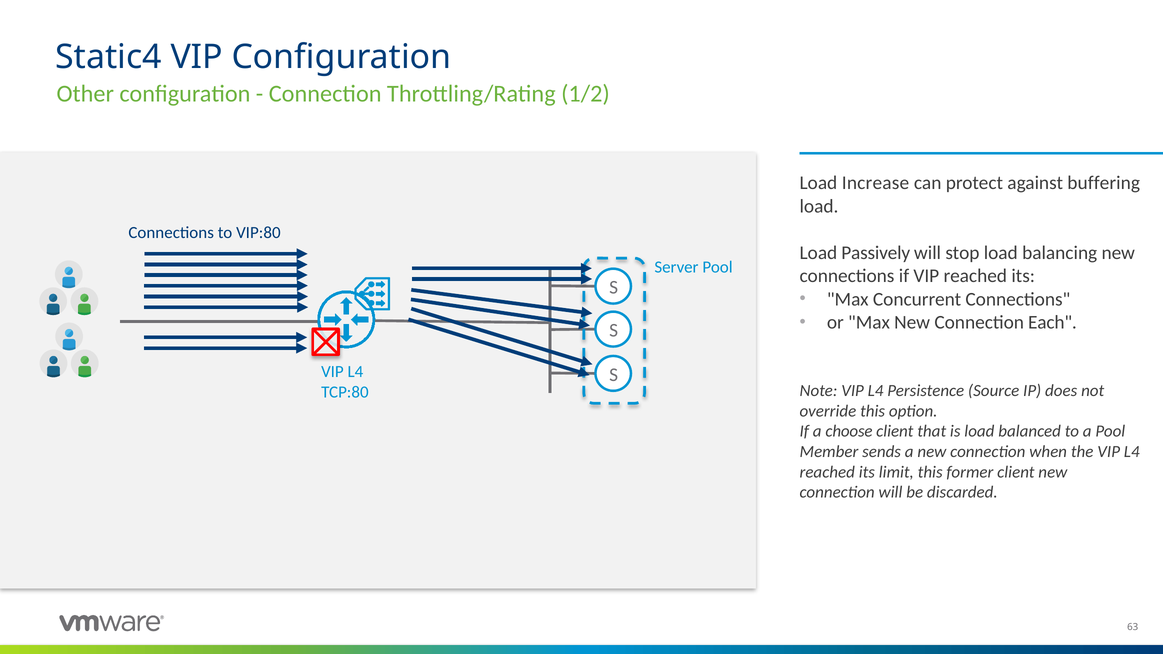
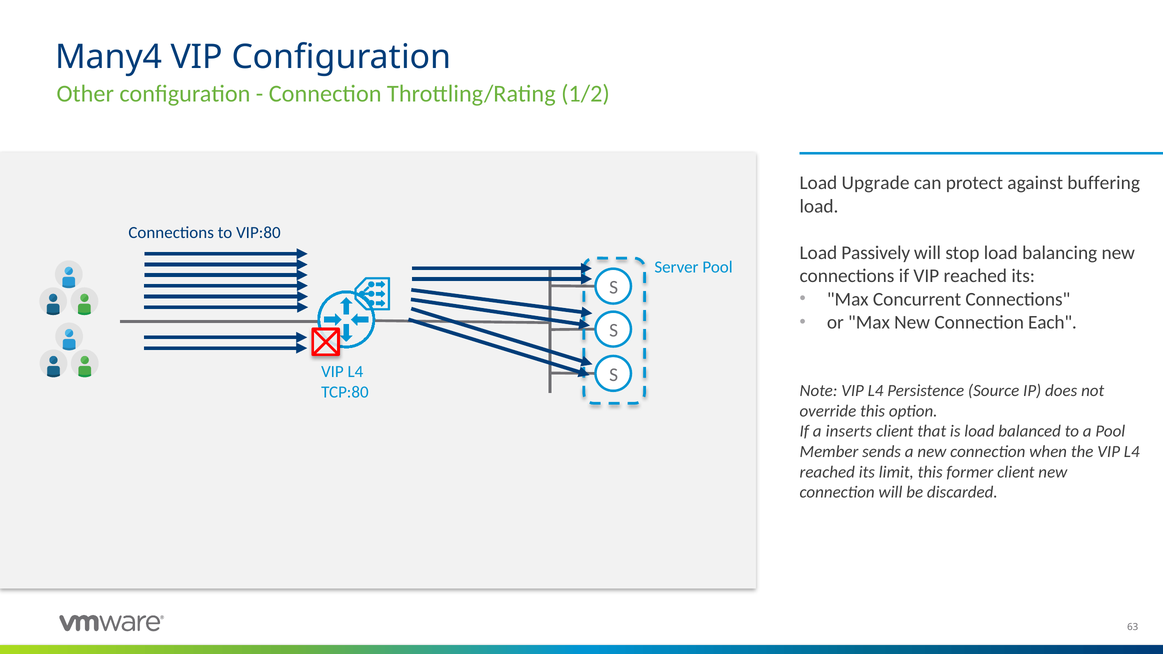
Static4: Static4 -> Many4 (109, 57)
Increase: Increase -> Upgrade (876, 183)
choose: choose -> inserts (849, 432)
